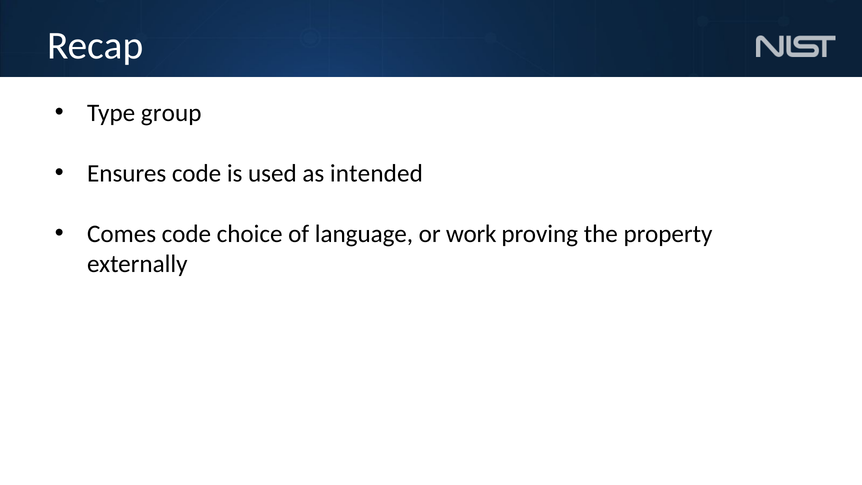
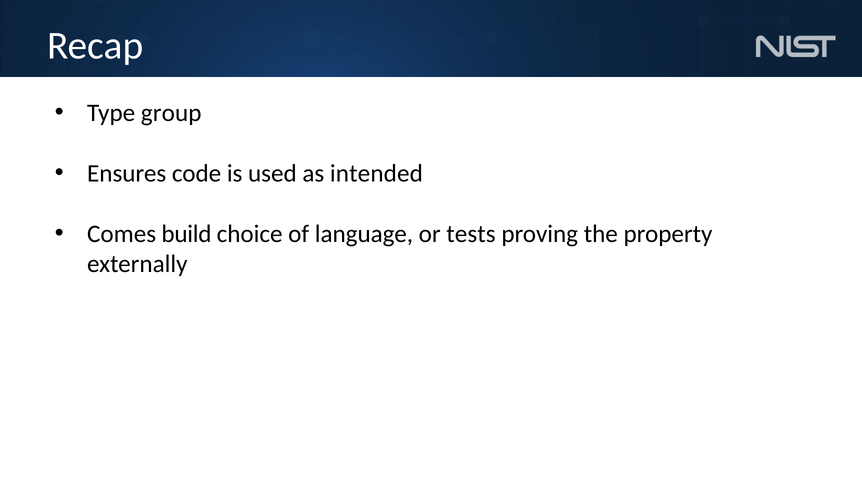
Comes code: code -> build (186, 234)
work: work -> tests (471, 234)
